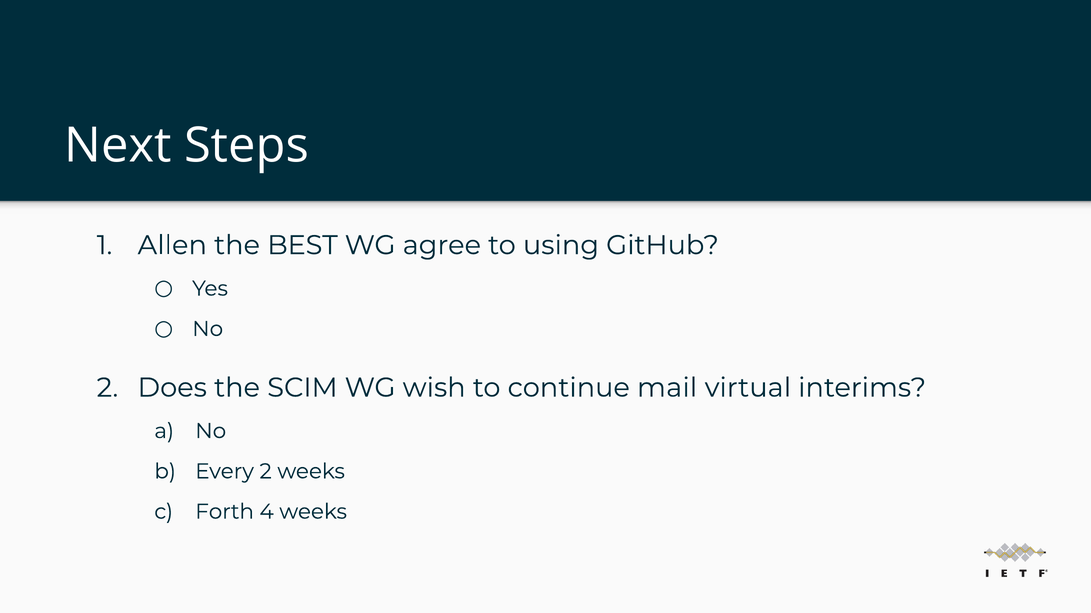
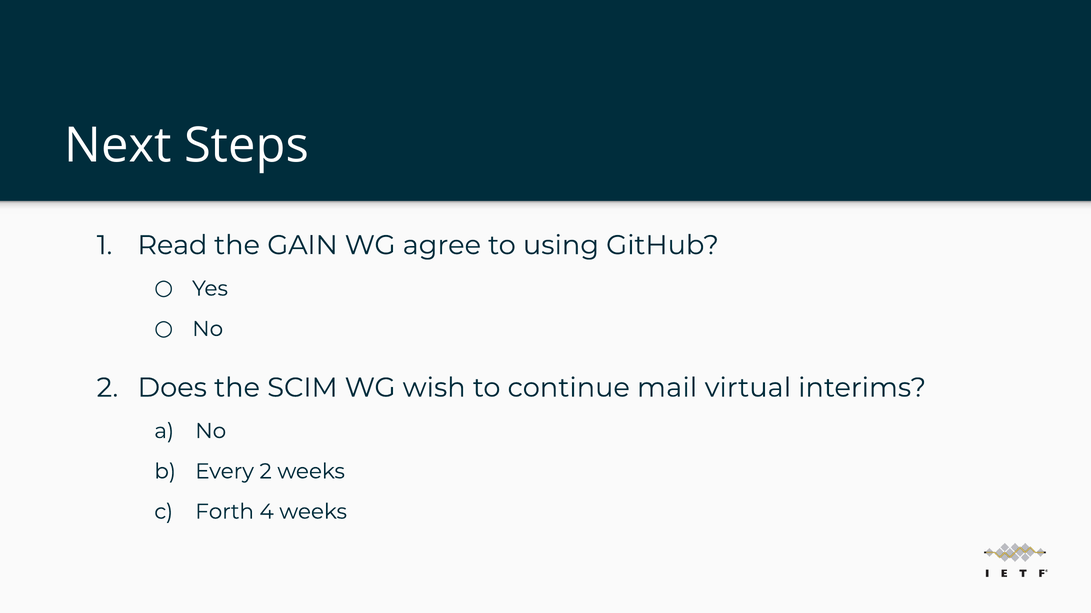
Allen: Allen -> Read (172, 245)
BEST: BEST -> GAIN (303, 245)
